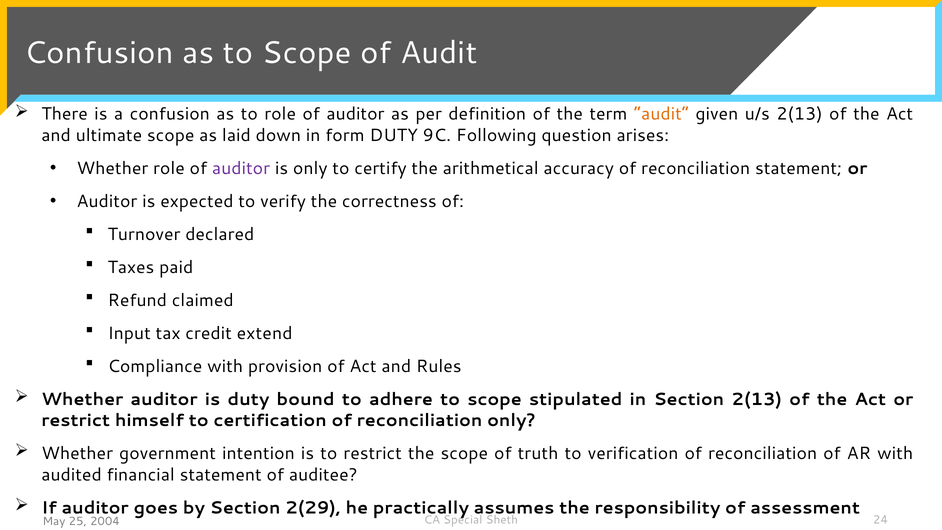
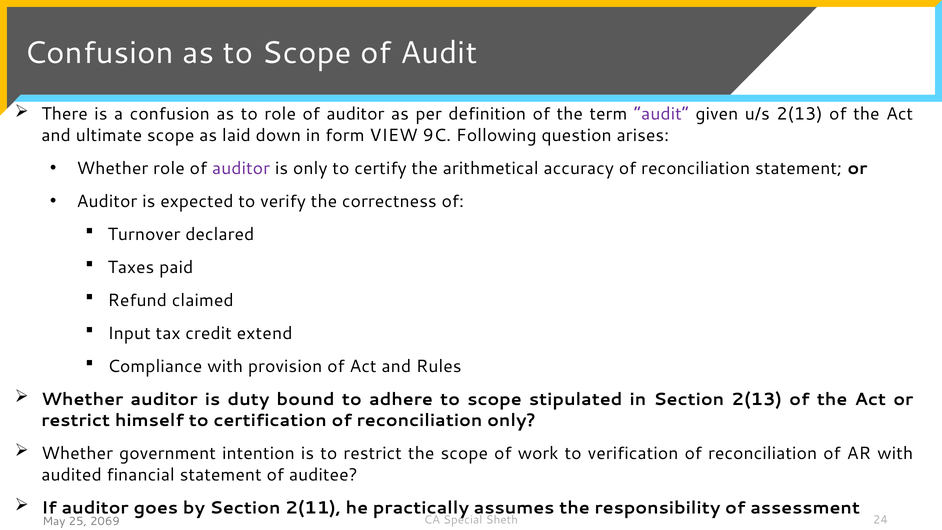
audit colour: orange -> purple (661, 114)
form DUTY: DUTY -> VIEW (394, 135)
truth: truth -> work (538, 453)
2(29: 2(29 -> 2(11 (313, 508)
2004: 2004 -> 2069 (105, 521)
